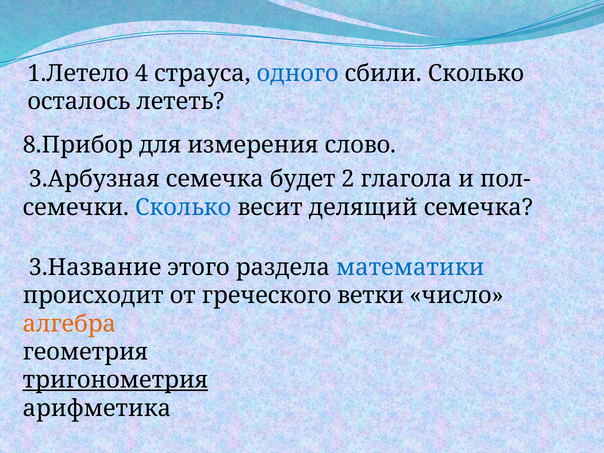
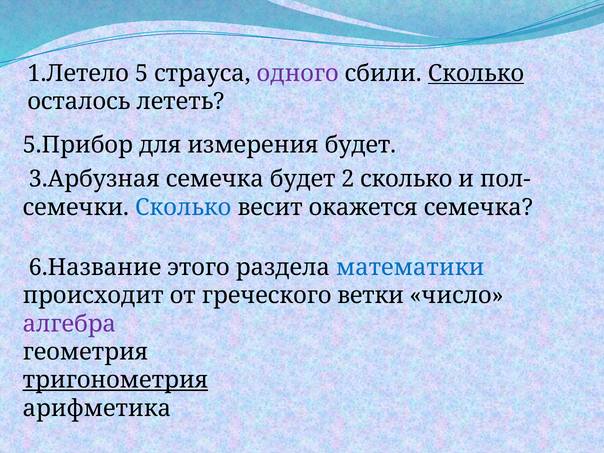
4: 4 -> 5 (142, 73)
одного colour: blue -> purple (298, 73)
Сколько underline: none -> present (476, 73)
8.Прибор: 8.Прибор -> 5.Прибор (78, 145)
измерения слово: слово -> будет (360, 145)
2 глагола: глагола -> сколько (406, 179)
делящий: делящий -> окажется (363, 207)
3.Название: 3.Название -> 6.Название (95, 267)
алгебра colour: orange -> purple (69, 324)
